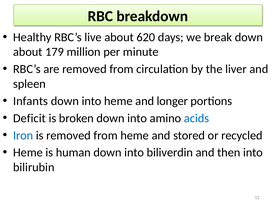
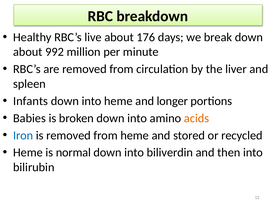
620: 620 -> 176 (146, 37)
179: 179 -> 992 (55, 52)
Deficit: Deficit -> Babies (29, 118)
acids colour: blue -> orange (197, 118)
human: human -> normal (73, 153)
